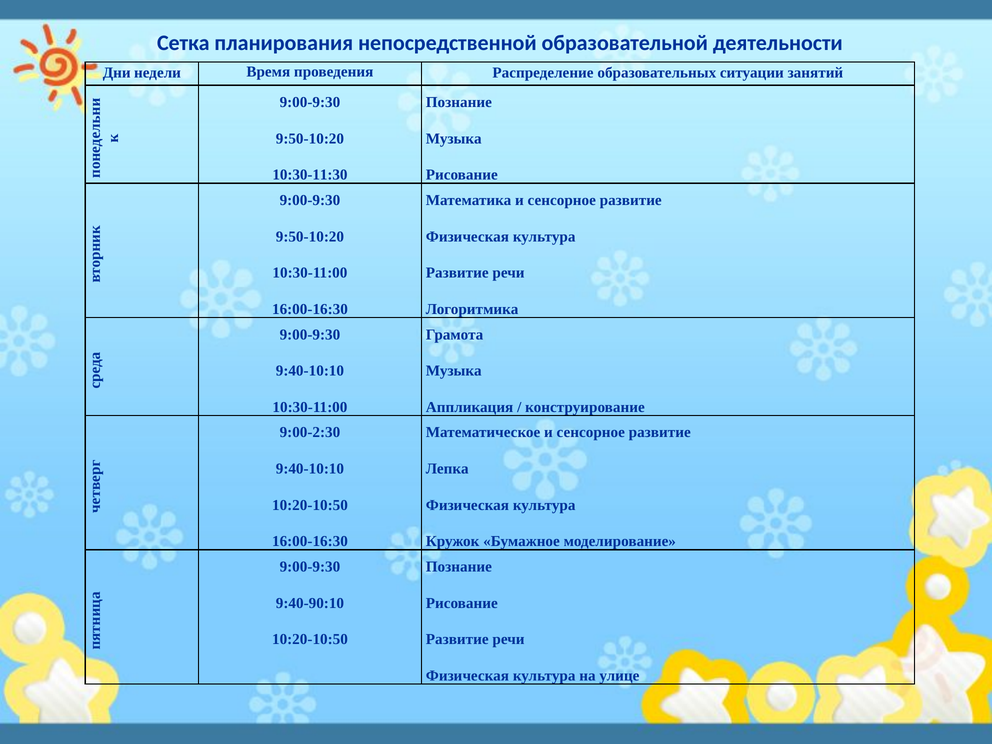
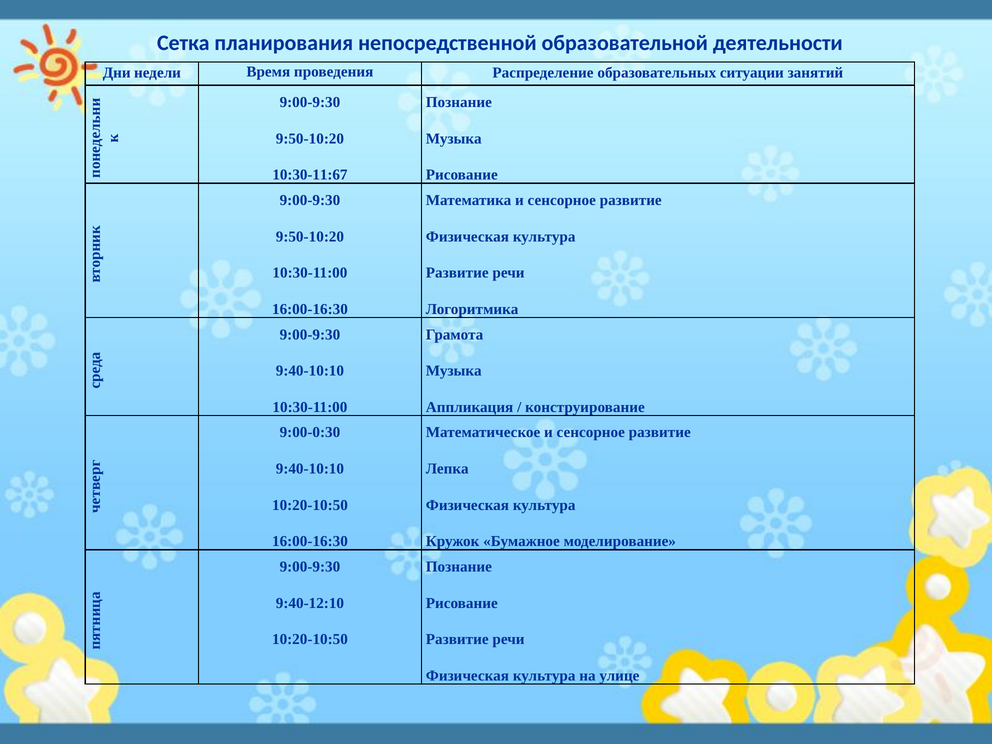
10:30-11:30: 10:30-11:30 -> 10:30-11:67 (310, 175)
9:00-2:30: 9:00-2:30 -> 9:00-0:30 (310, 432)
9:40-90:10: 9:40-90:10 -> 9:40-12:10 (310, 603)
